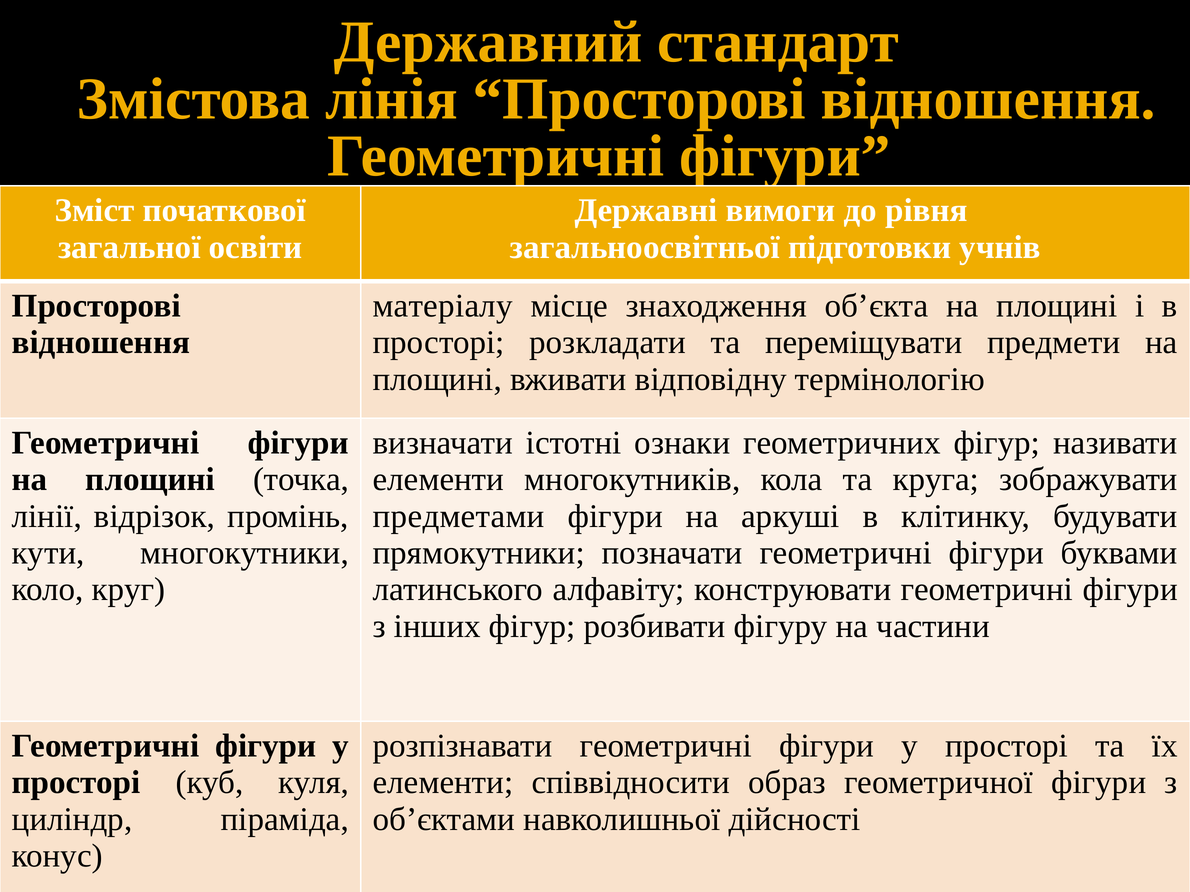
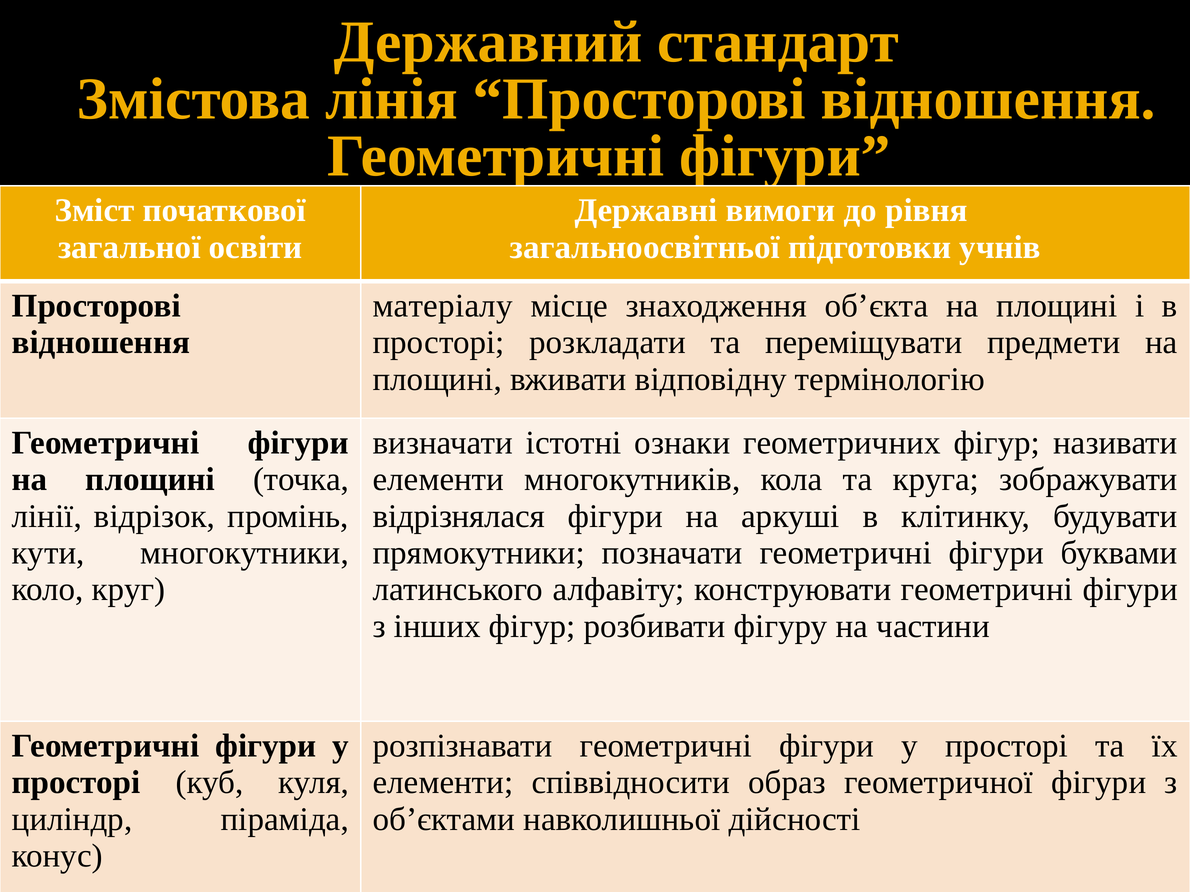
предметами: предметами -> відрізнялася (459, 516)
